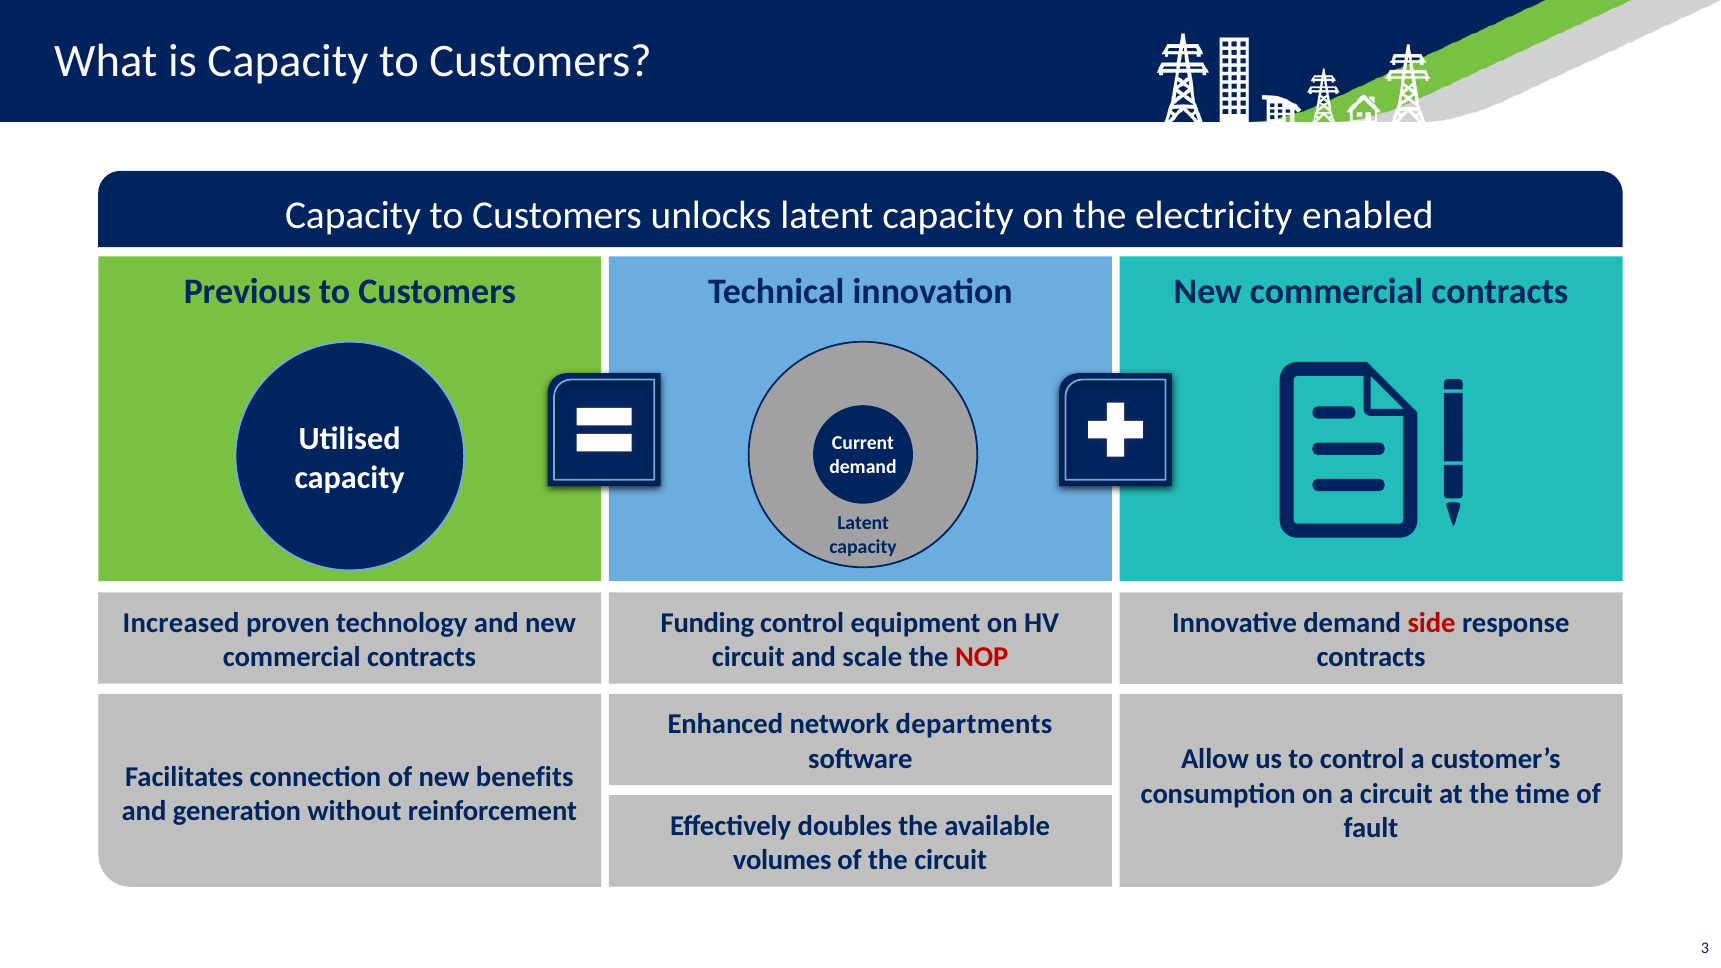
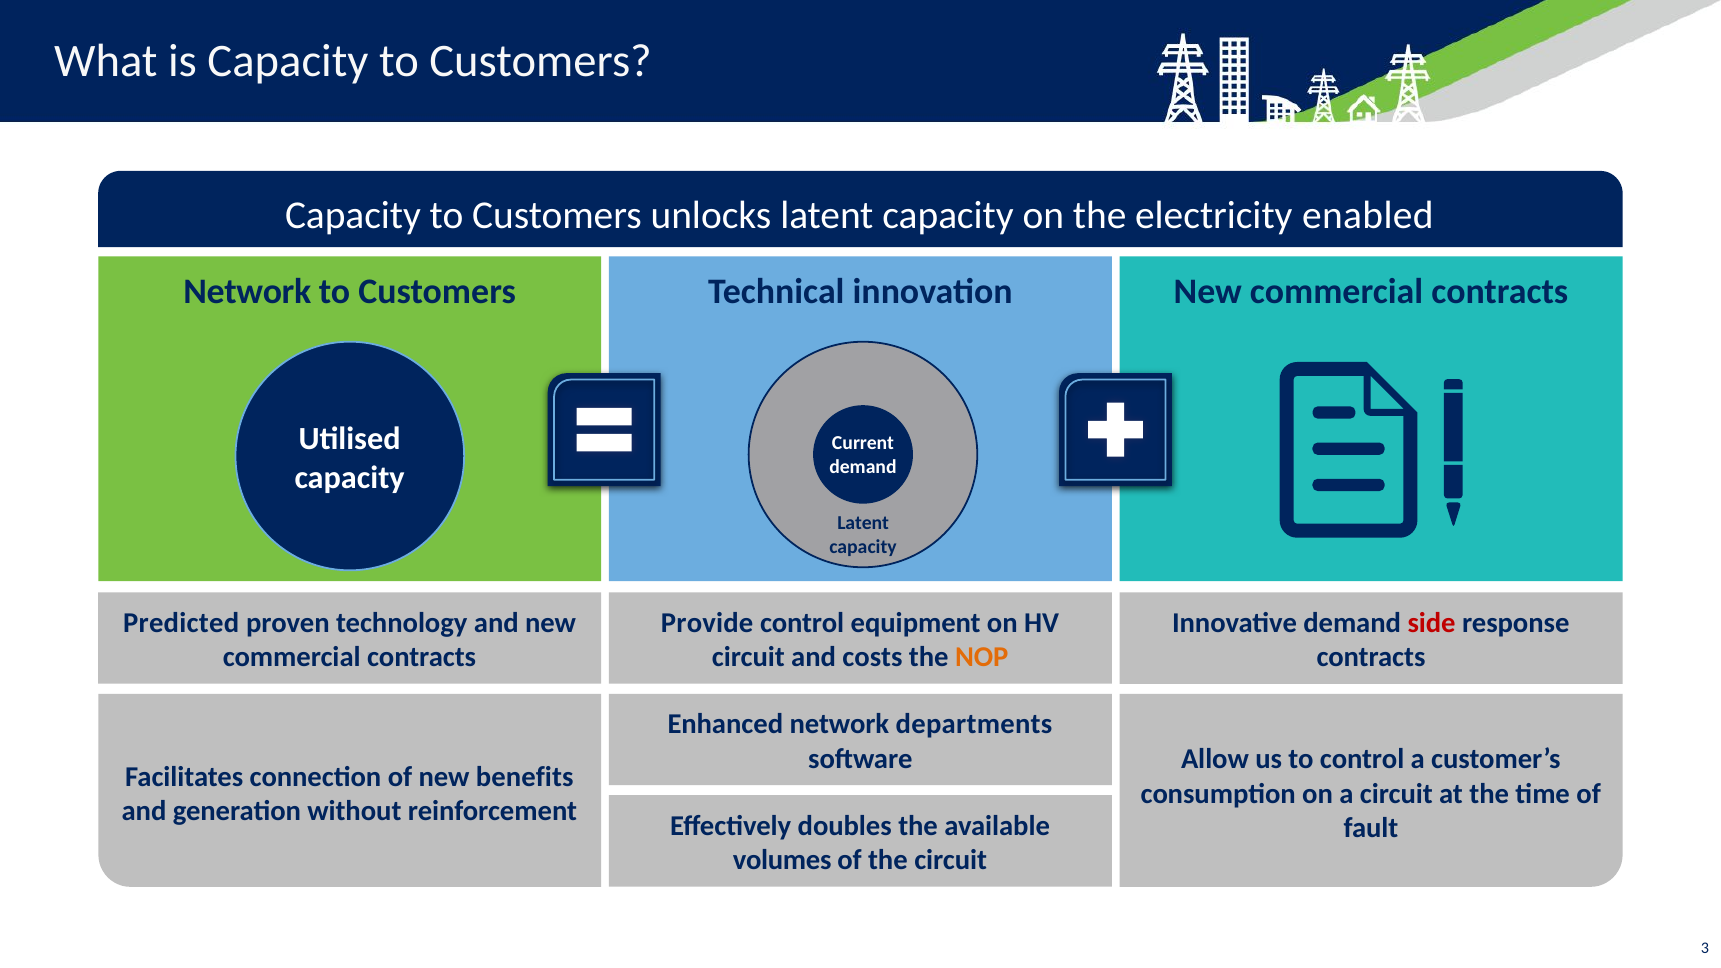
Previous: Previous -> Network (247, 292)
Increased: Increased -> Predicted (181, 623)
Funding: Funding -> Provide (707, 623)
scale: scale -> costs (872, 657)
NOP colour: red -> orange (982, 657)
